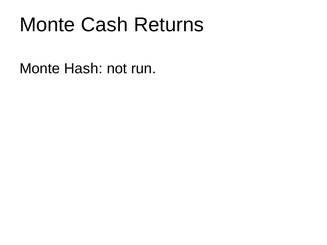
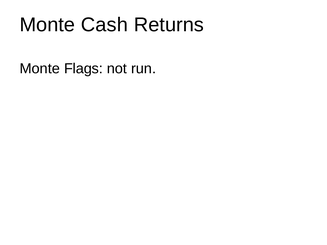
Hash: Hash -> Flags (83, 69)
